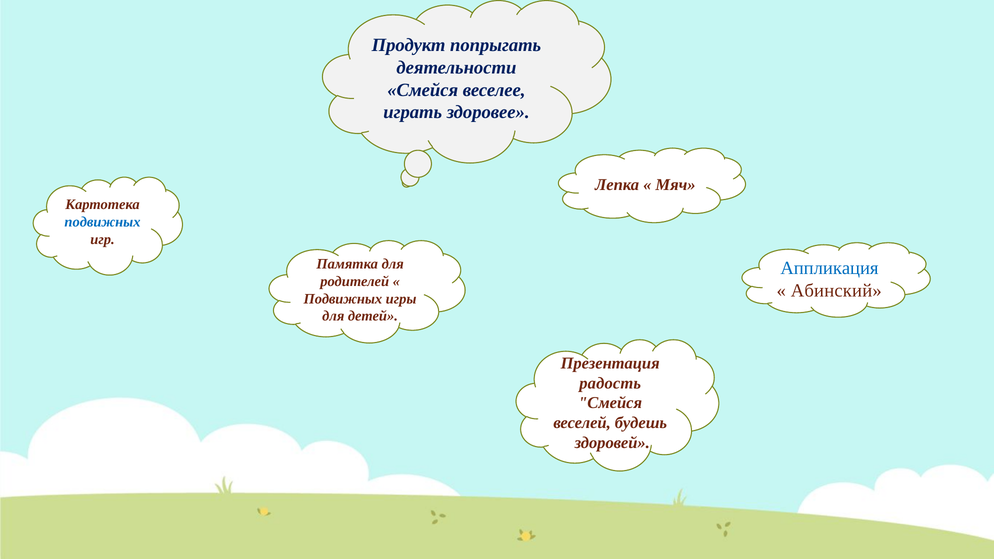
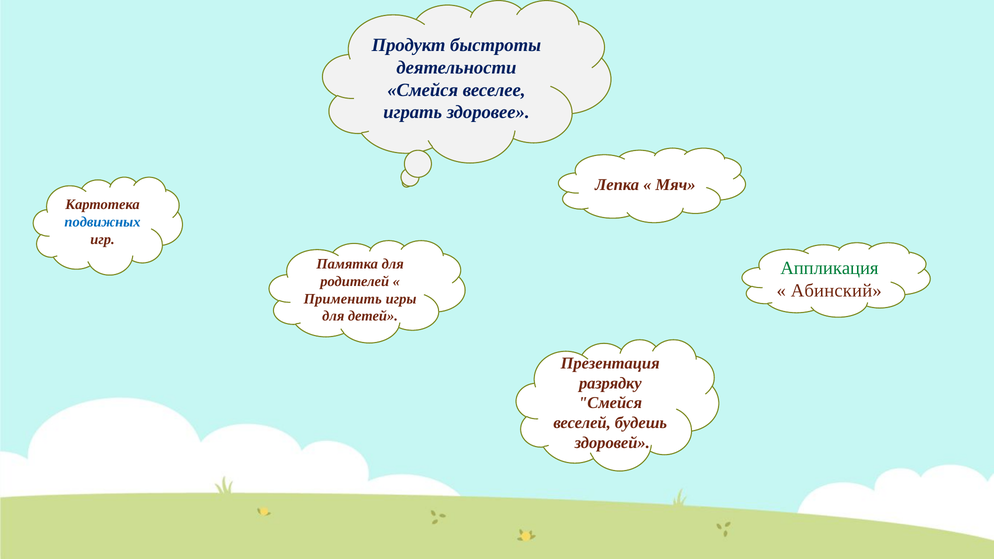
попрыгать: попрыгать -> быстроты (496, 45)
Аппликация colour: blue -> green (829, 268)
Подвижных: Подвижных -> Применить (343, 299)
радость: радость -> разрядку (610, 383)
